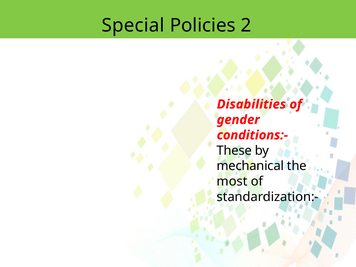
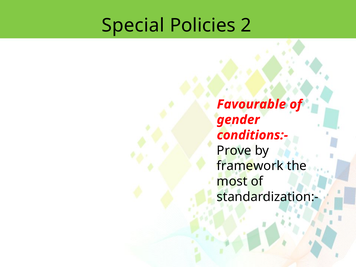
Disabilities: Disabilities -> Favourable (251, 104)
These: These -> Prove (234, 151)
mechanical: mechanical -> framework (250, 166)
